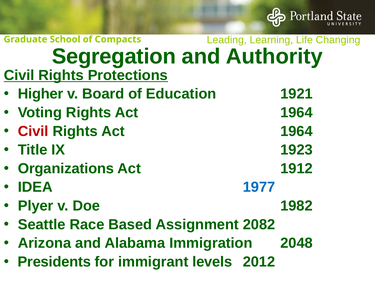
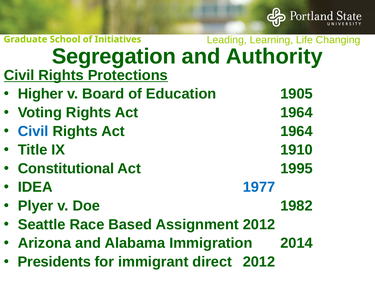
Compacts: Compacts -> Initiatives (118, 39)
1921: 1921 -> 1905 (297, 94)
Civil colour: red -> blue (33, 131)
1923: 1923 -> 1910 (297, 150)
Organizations: Organizations -> Constitutional (66, 169)
1912: 1912 -> 1995 (297, 169)
Assignment 2082: 2082 -> 2012 (259, 225)
2048: 2048 -> 2014 (297, 243)
levels: levels -> direct (212, 262)
